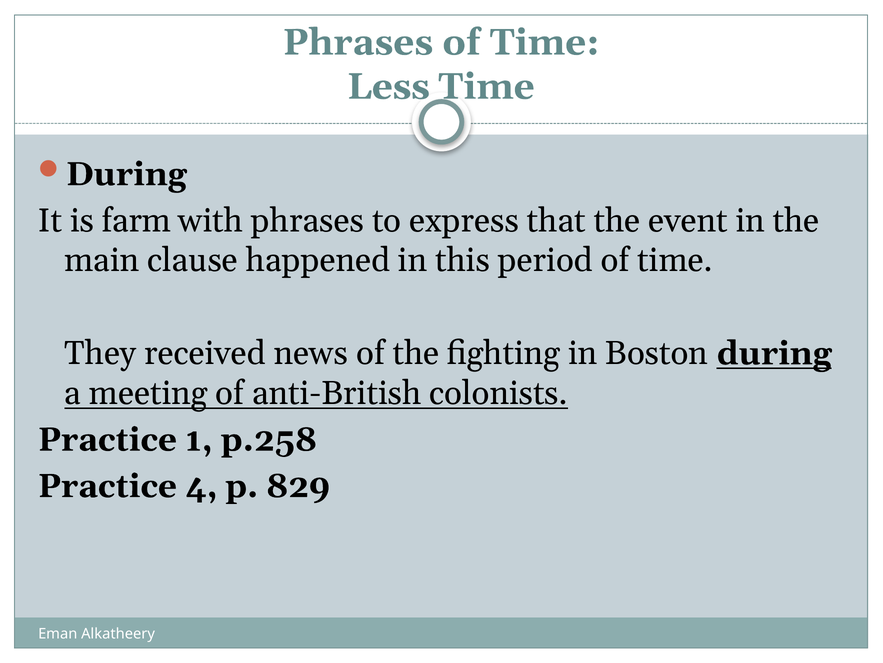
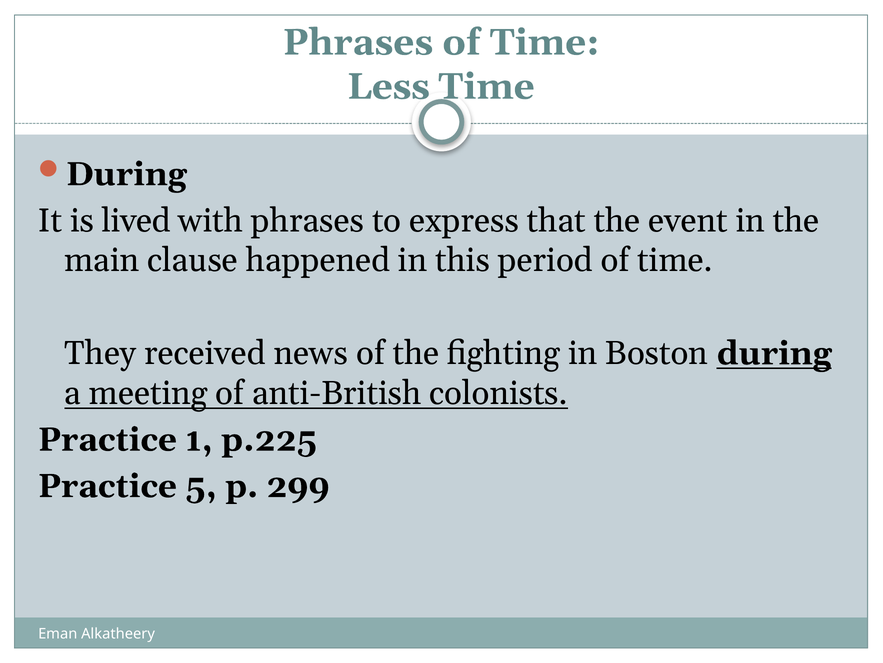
farm: farm -> lived (136, 220)
p.258: p.258 -> p.225 (269, 439)
4: 4 -> 5 (201, 486)
829: 829 -> 299 (298, 486)
